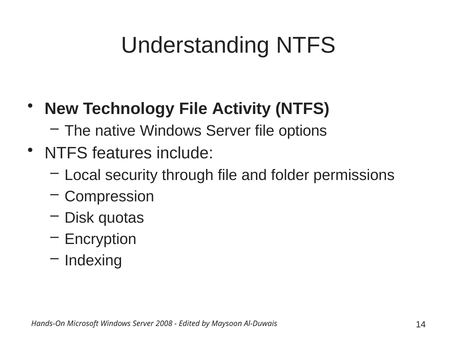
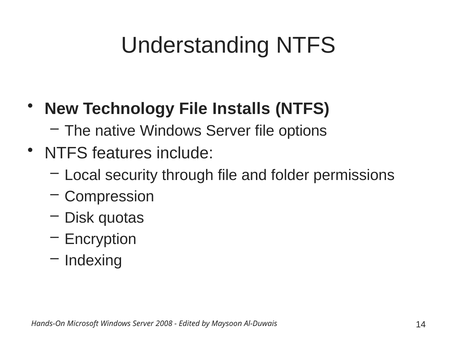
Activity: Activity -> Installs (241, 109)
